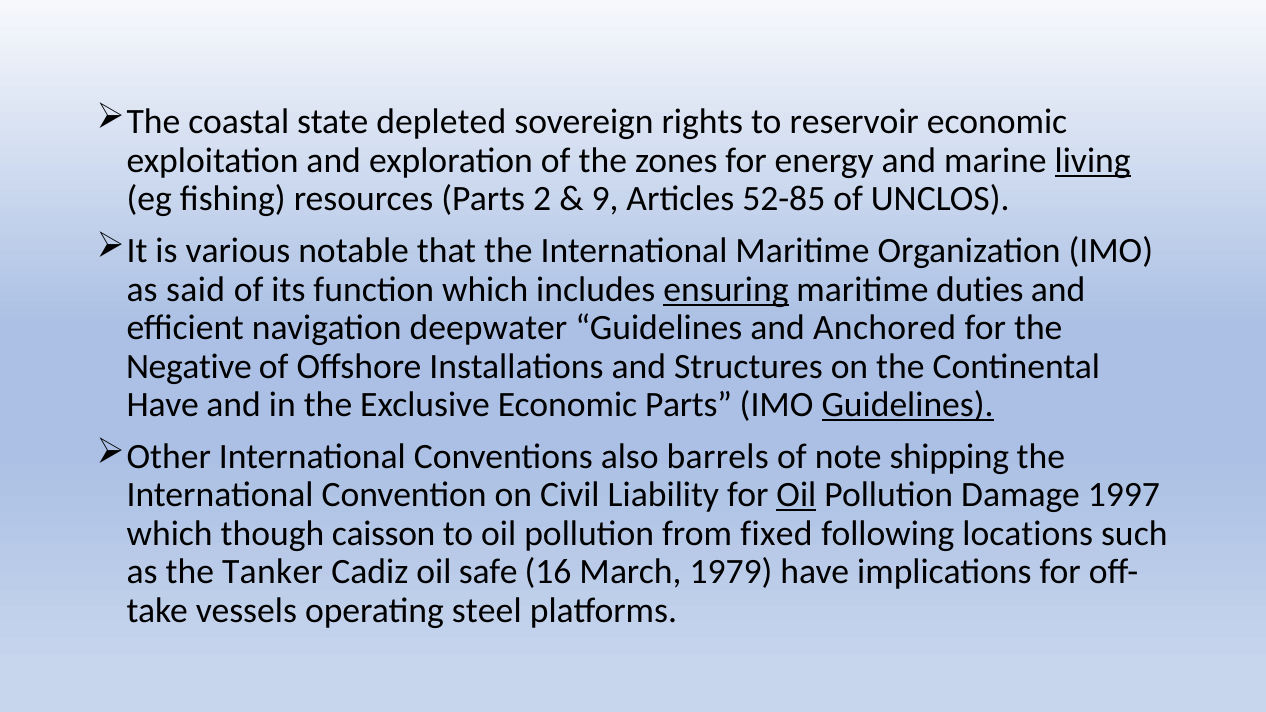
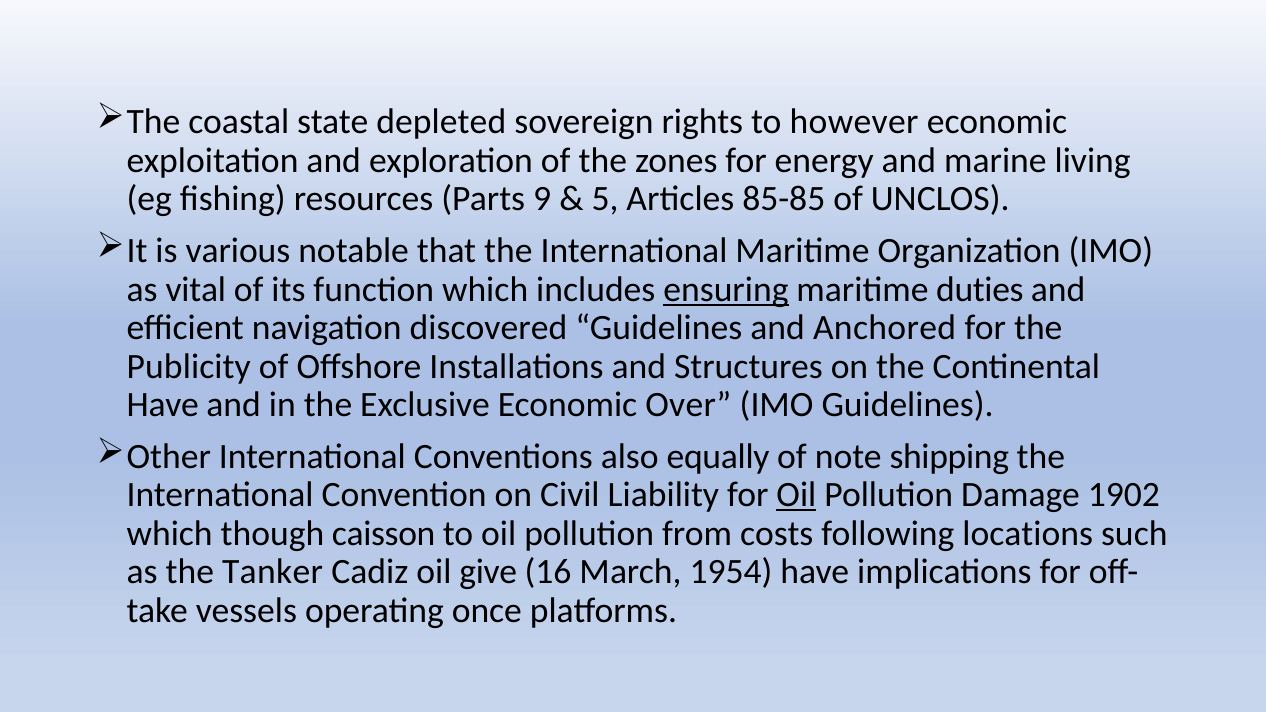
reservoir: reservoir -> however (854, 122)
living underline: present -> none (1093, 161)
2: 2 -> 9 (542, 199)
9: 9 -> 5 (605, 199)
52-85: 52-85 -> 85-85 (784, 199)
said: said -> vital (196, 289)
deepwater: deepwater -> discovered (488, 328)
Negative: Negative -> Publicity (189, 366)
Economic Parts: Parts -> Over (688, 405)
Guidelines underline: present -> none (908, 405)
barrels: barrels -> equally (718, 457)
1997: 1997 -> 1902 (1124, 495)
fixed: fixed -> costs (777, 534)
safe: safe -> give (488, 572)
1979: 1979 -> 1954 (731, 572)
steel: steel -> once (487, 611)
